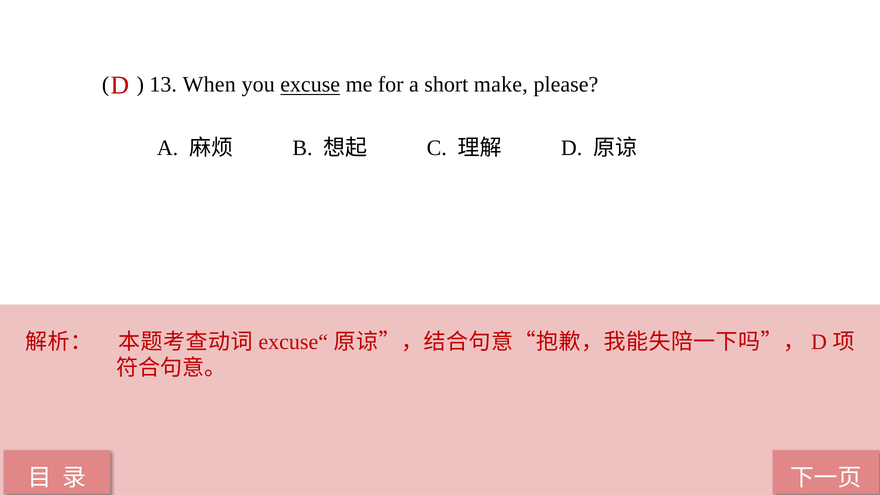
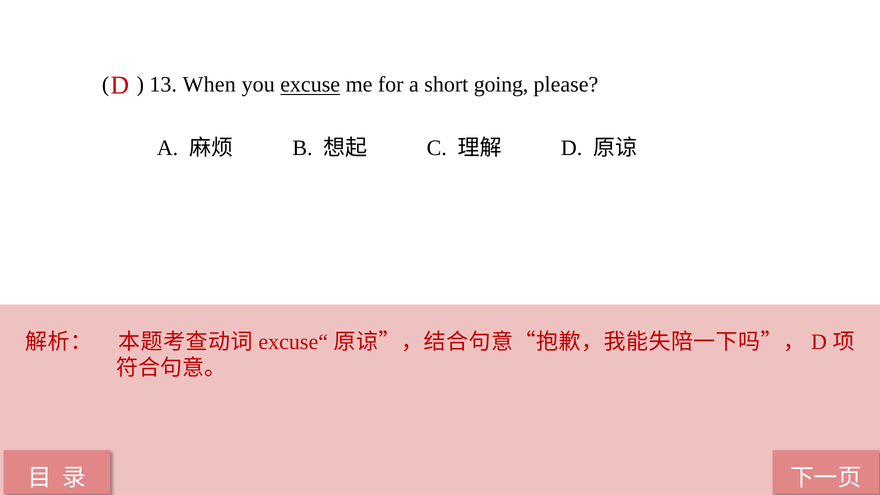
make: make -> going (501, 85)
